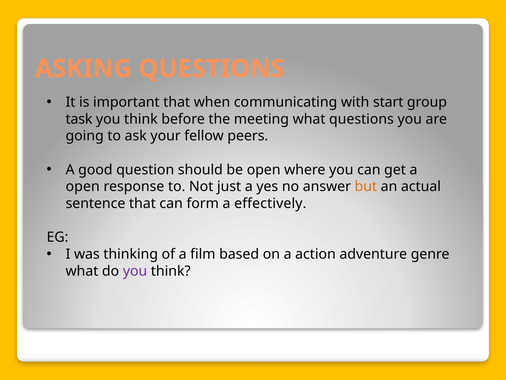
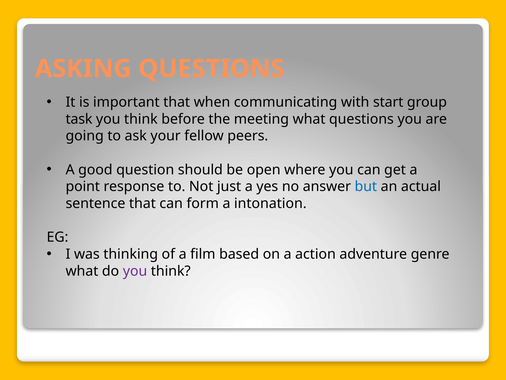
open: open -> point (83, 186)
but colour: orange -> blue (366, 186)
effectively: effectively -> intonation (270, 203)
